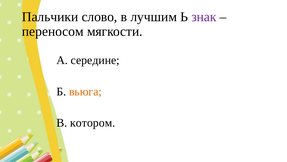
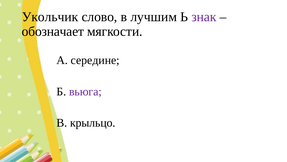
Пальчики: Пальчики -> Укольчик (50, 17)
переносом: переносом -> обозначает (53, 31)
вьюга colour: orange -> purple (85, 91)
котором: котором -> крыльцо (93, 122)
